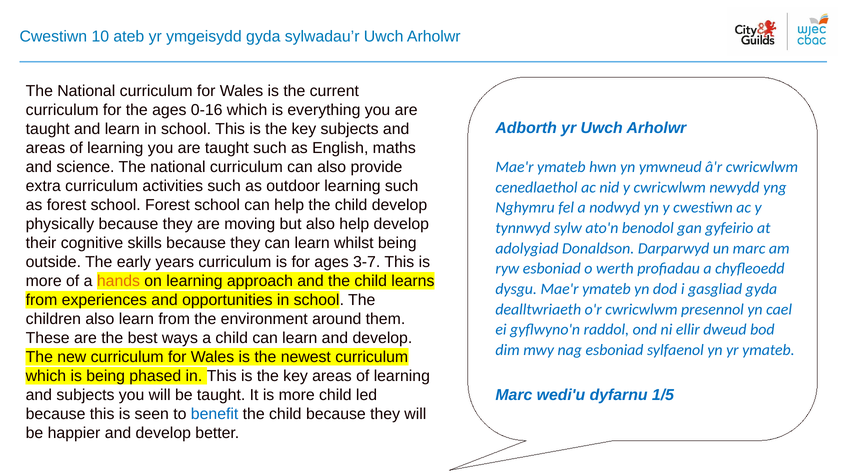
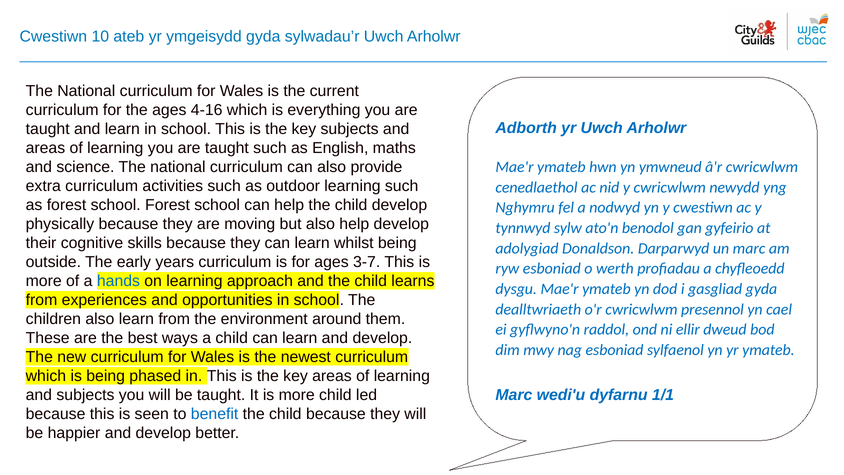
0-16: 0-16 -> 4-16 (207, 110)
hands colour: orange -> blue (118, 281)
1/5: 1/5 -> 1/1 (663, 395)
